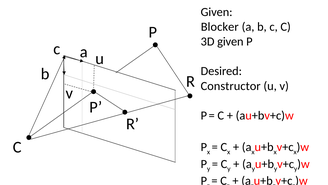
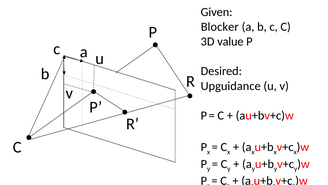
3D given: given -> value (230, 41)
Constructor: Constructor -> Upguidance (231, 86)
